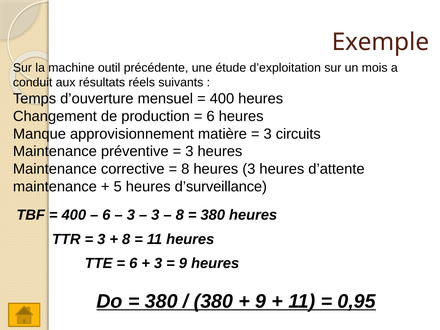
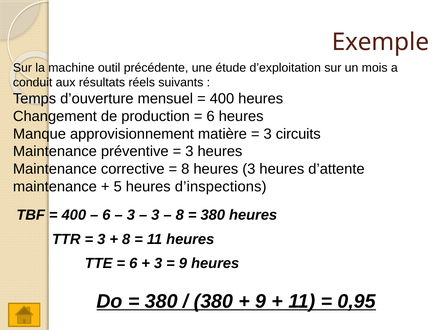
d’surveillance: d’surveillance -> d’inspections (221, 187)
